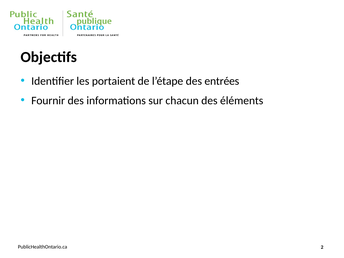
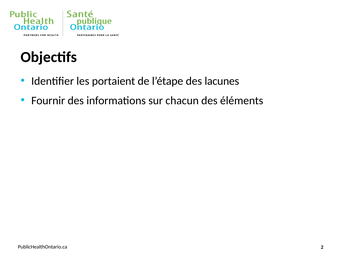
entrées: entrées -> lacunes (222, 81)
